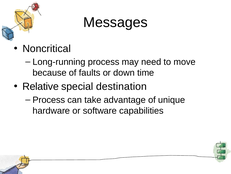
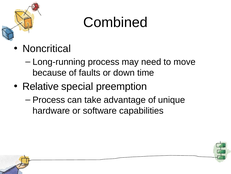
Messages: Messages -> Combined (115, 22)
destination: destination -> preemption (122, 86)
